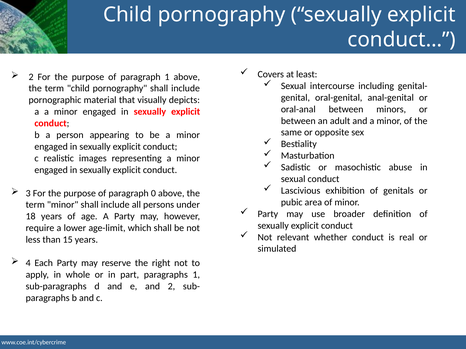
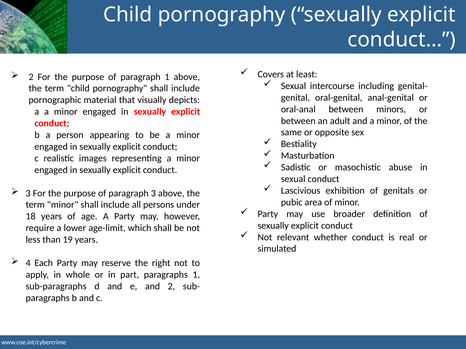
paragraph 0: 0 -> 3 (153, 193)
15: 15 -> 19 (68, 240)
